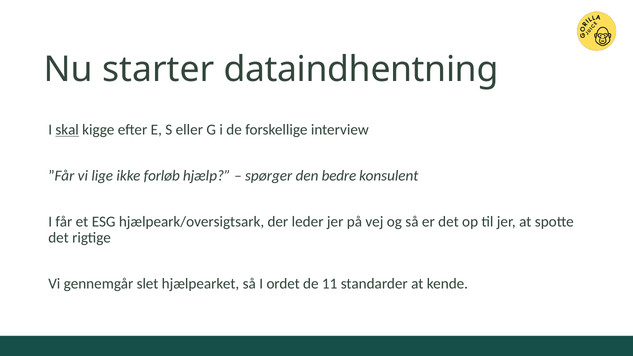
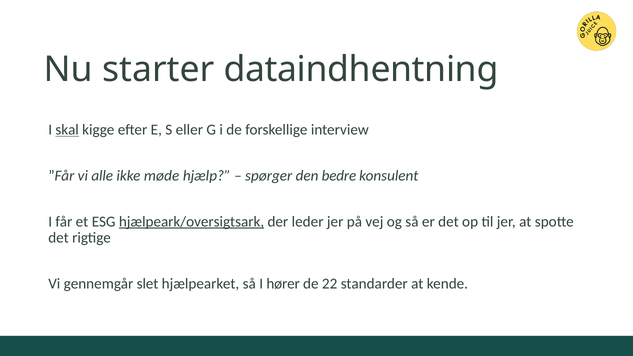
lige: lige -> alle (102, 176)
forløb: forløb -> møde (162, 176)
hjælpeark/oversigtsark underline: none -> present (192, 222)
ordet: ordet -> hører (283, 284)
11: 11 -> 22 (330, 284)
